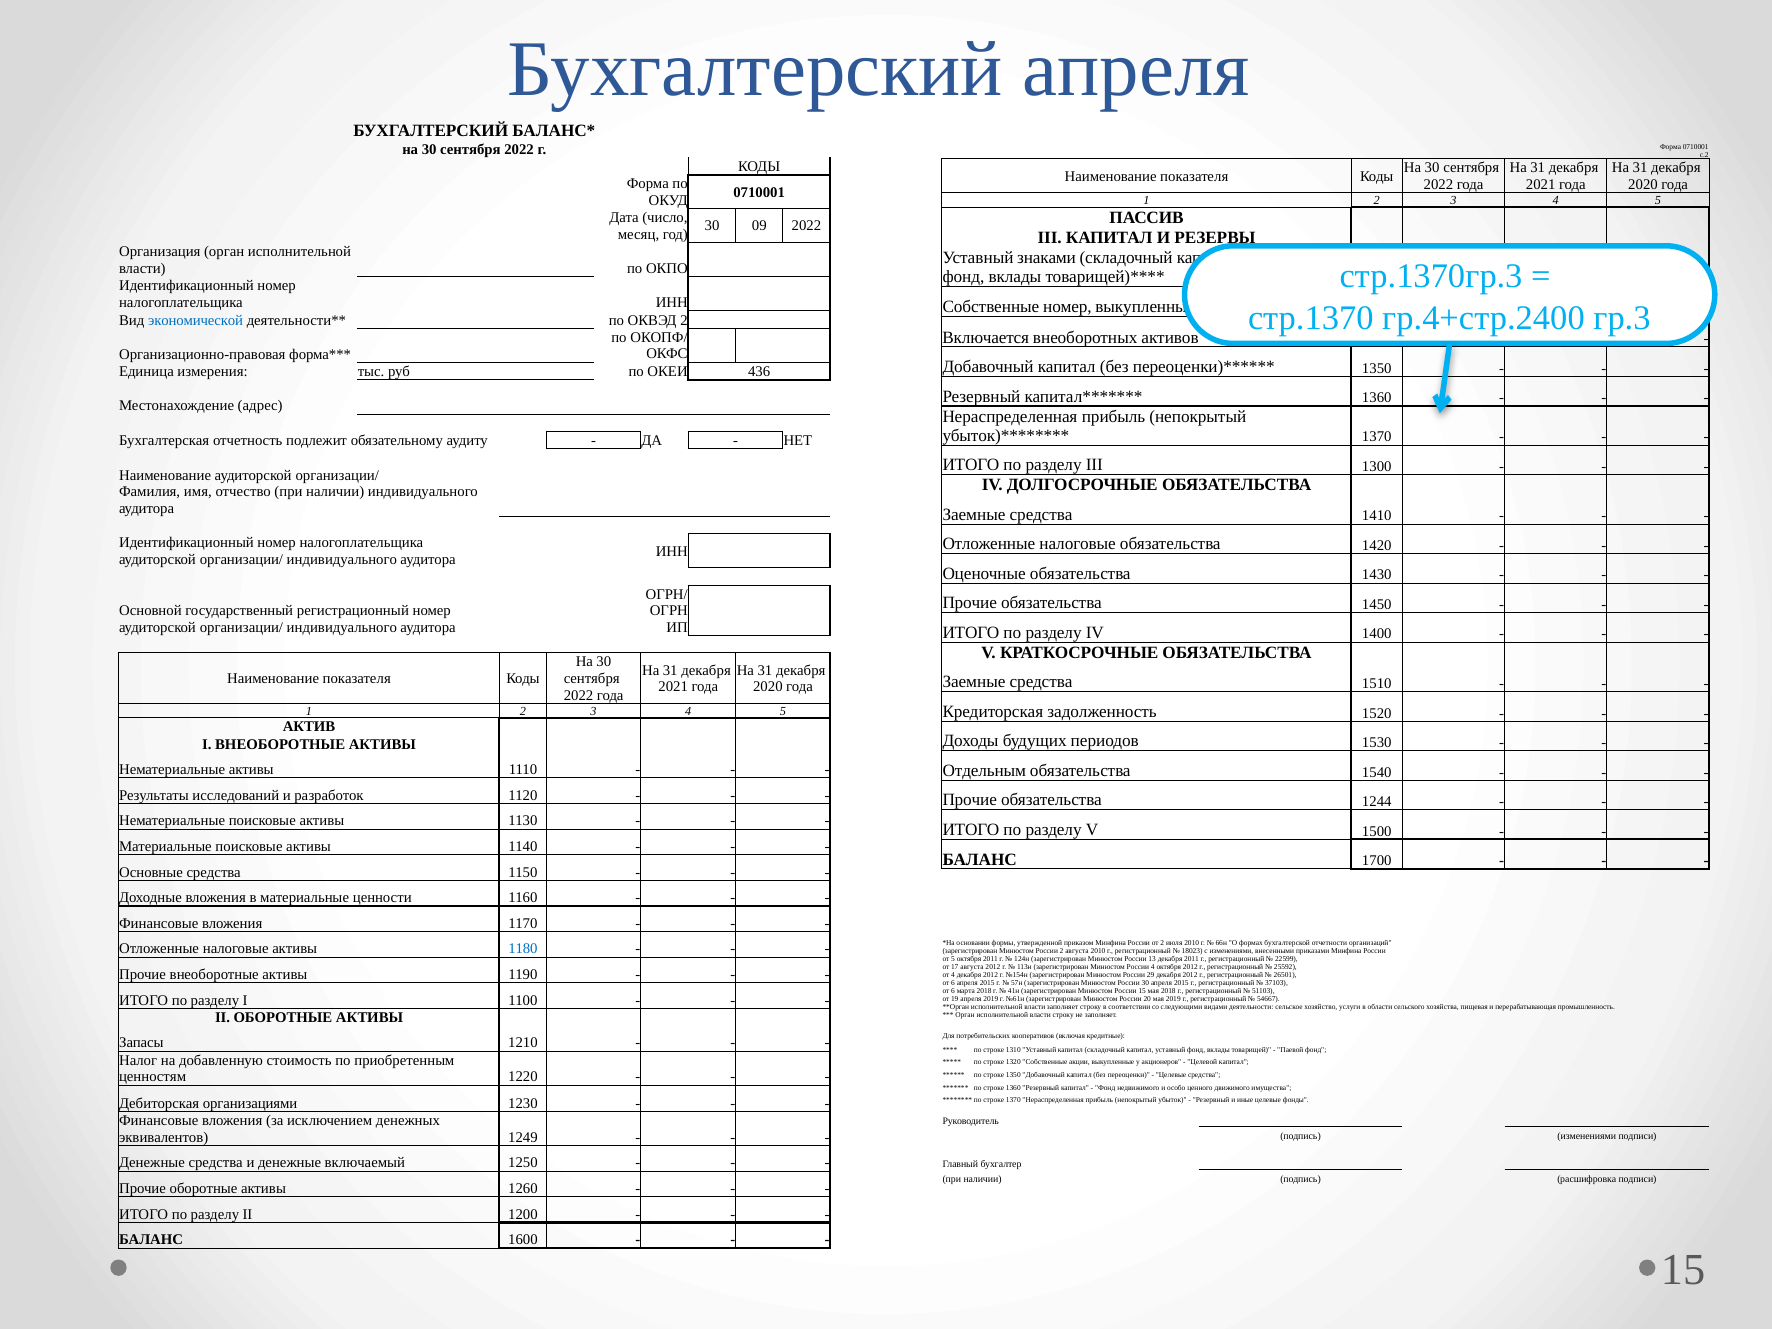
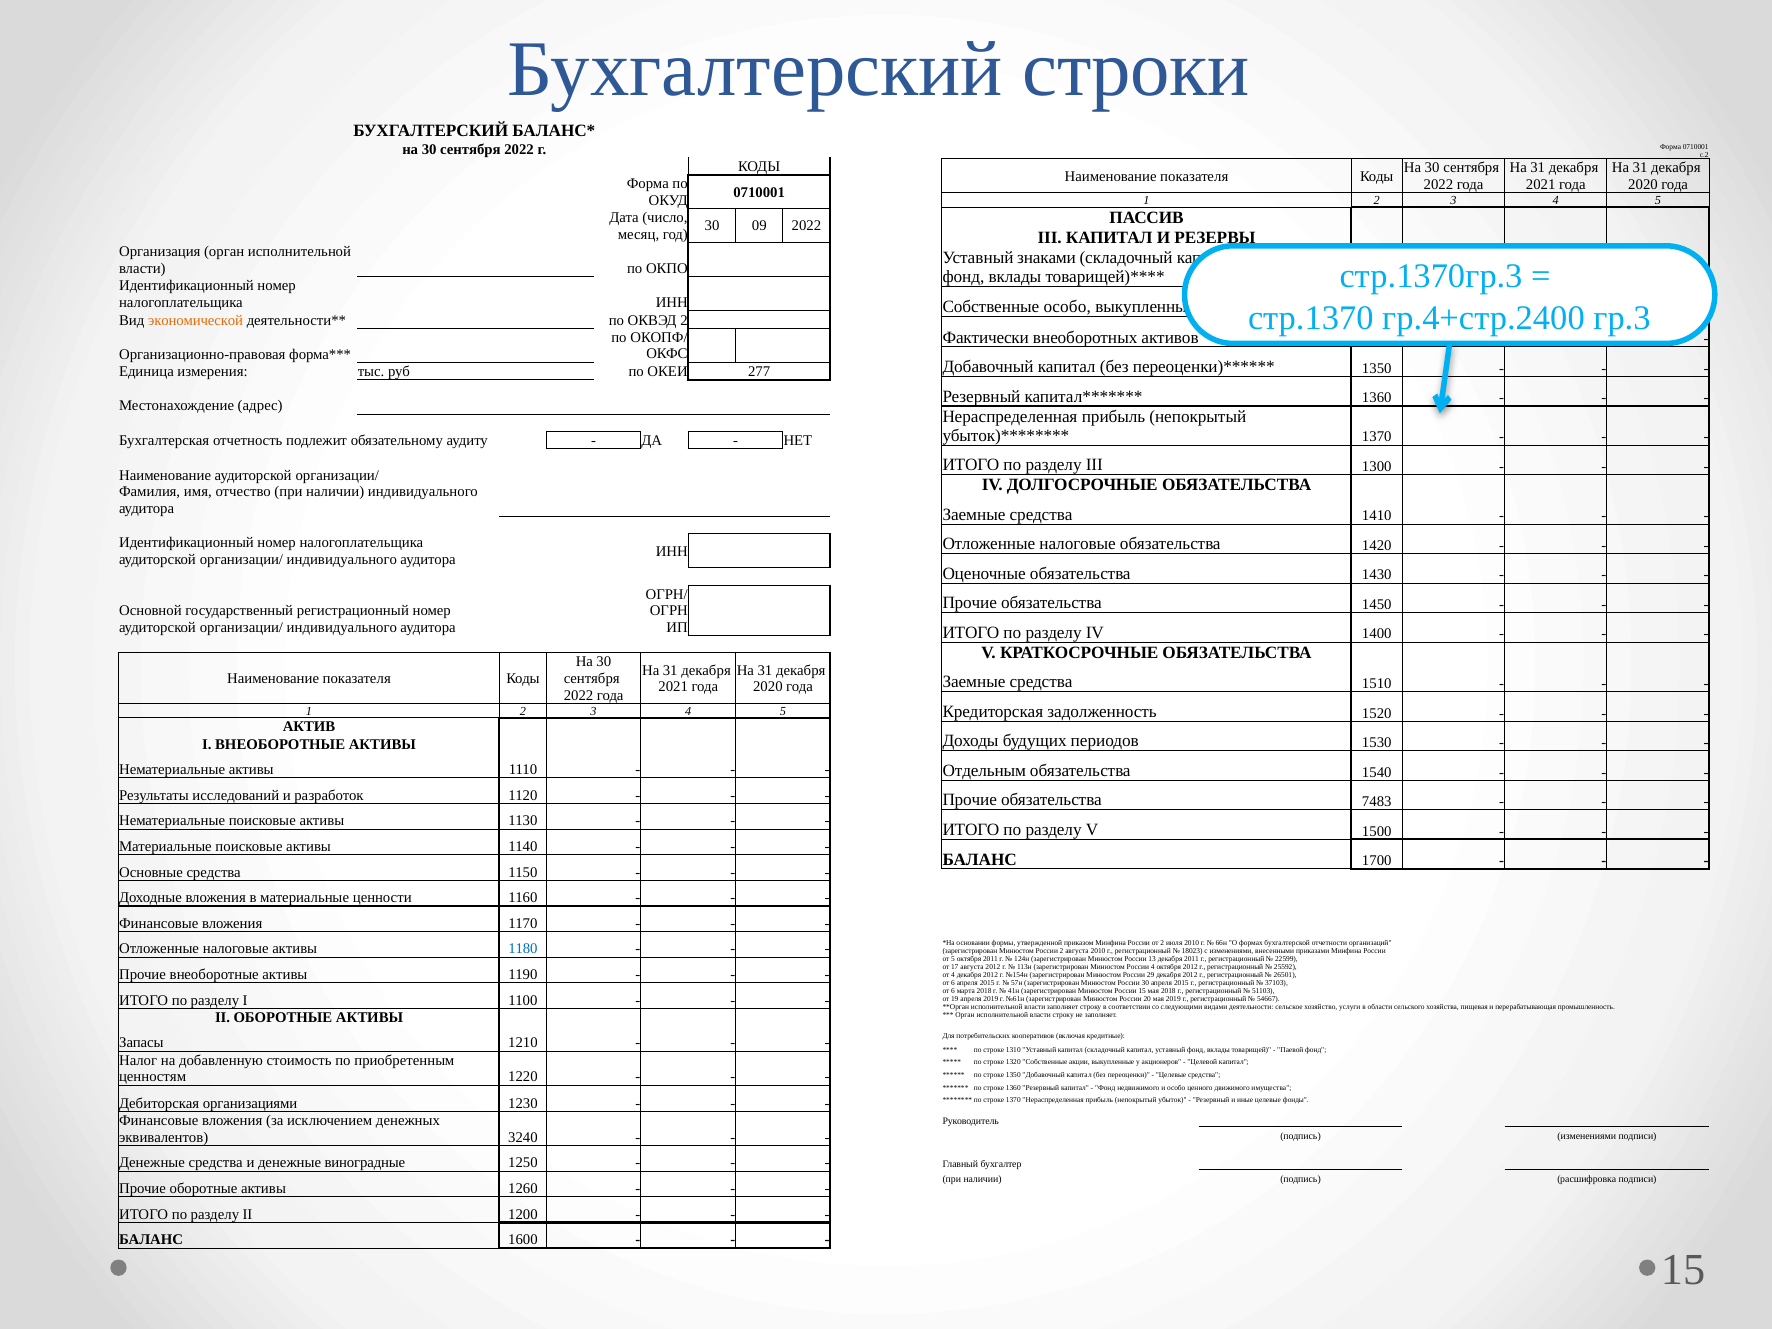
Бухгалтерский апреля: апреля -> строки (1136, 70)
Собственные номер: номер -> особо (1067, 307)
экономической colour: blue -> orange (196, 320)
Включается: Включается -> Фактически (986, 337)
436: 436 -> 277 (759, 371)
1244: 1244 -> 7483 (1377, 802)
1249: 1249 -> 3240 (523, 1138)
включаемый: включаемый -> виноградные (365, 1163)
